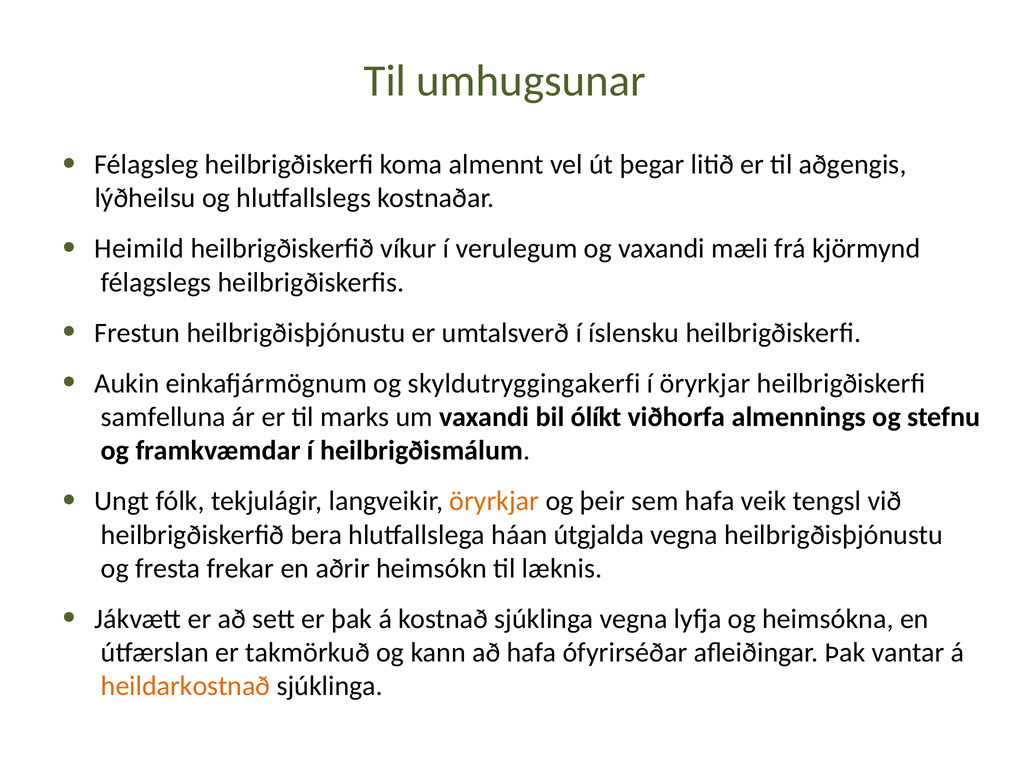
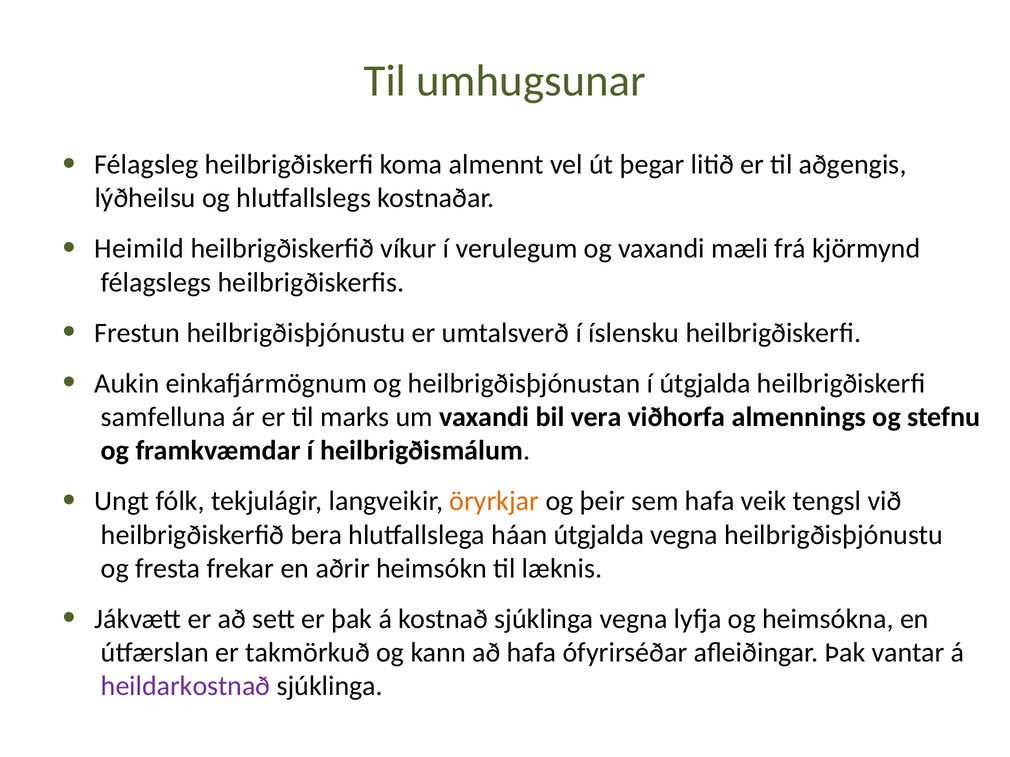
skyldutryggingakerfi: skyldutryggingakerfi -> heilbrigðisþjónustan (524, 384)
í öryrkjar: öryrkjar -> útgjalda (705, 384)
ólíkt: ólíkt -> vera (596, 417)
heildarkostnað colour: orange -> purple (186, 687)
